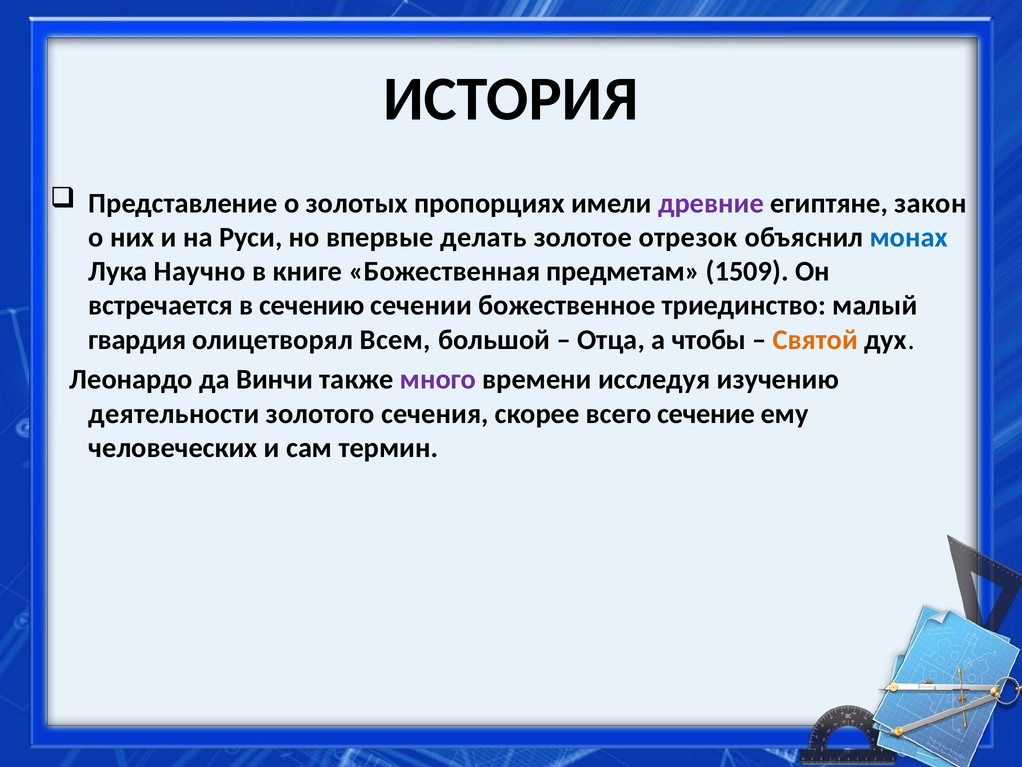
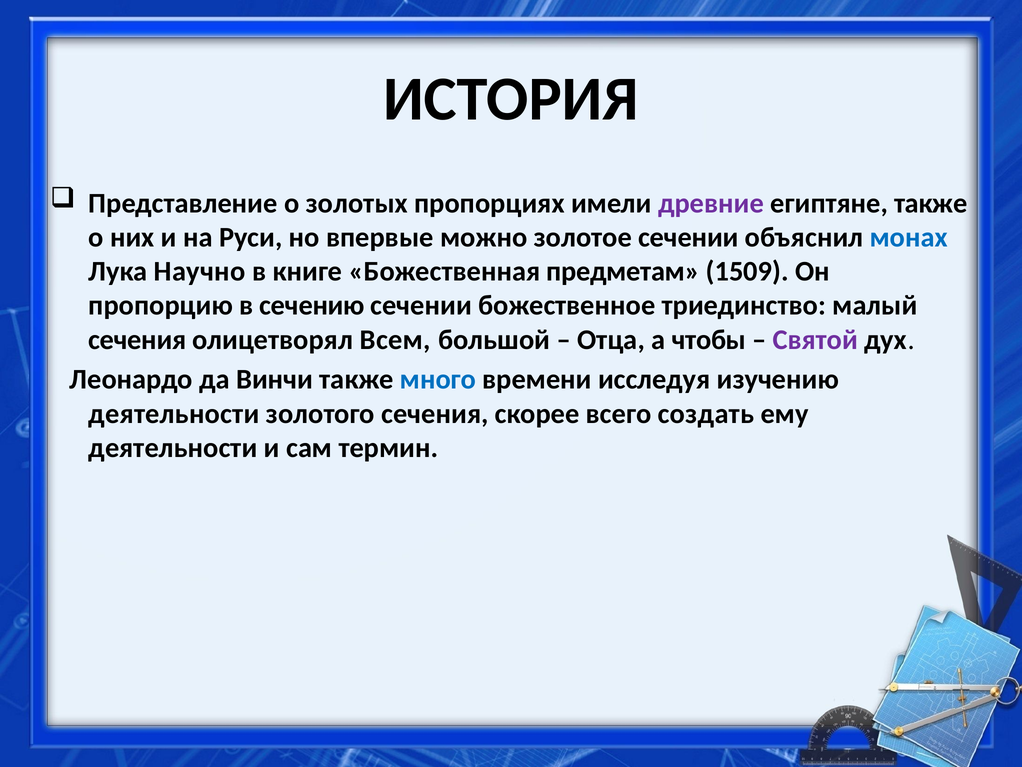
египтяне закон: закон -> также (931, 203)
делать: делать -> можно (484, 237)
золотое отрезок: отрезок -> сечении (688, 237)
встречается: встречается -> пропорцию (161, 305)
гвардия: гвардия -> сечения (137, 340)
Святой colour: orange -> purple (815, 340)
много colour: purple -> blue (438, 379)
сечение: сечение -> создать (706, 413)
человеческих: человеческих -> деятельности (173, 448)
